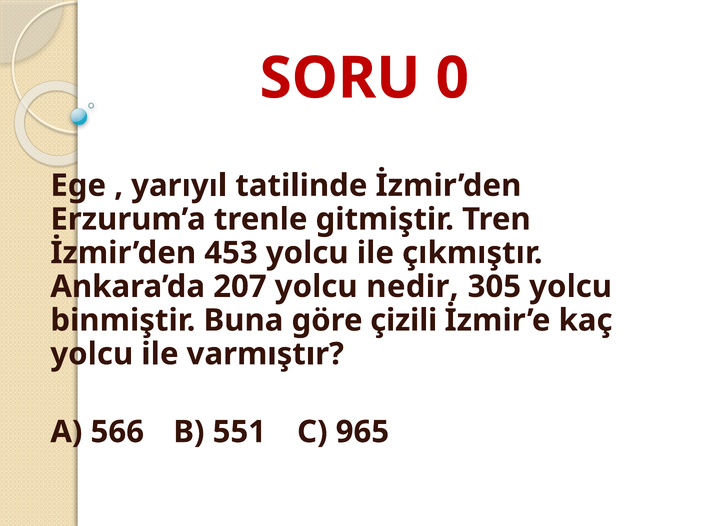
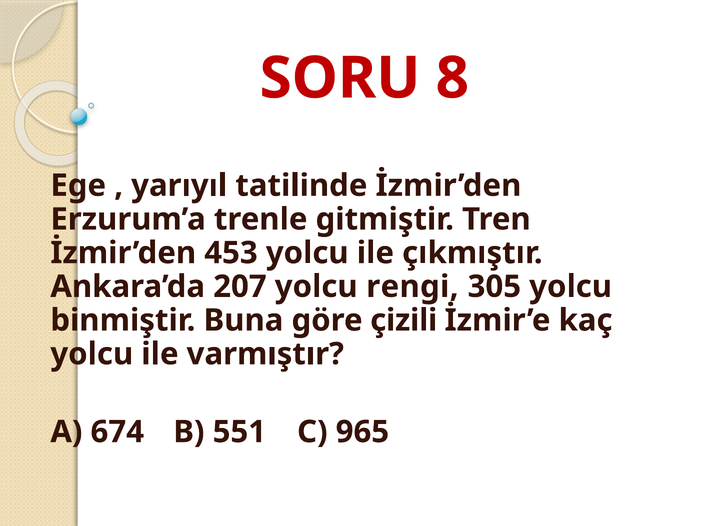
0: 0 -> 8 (452, 78)
nedir: nedir -> rengi (412, 286)
566: 566 -> 674 (117, 432)
